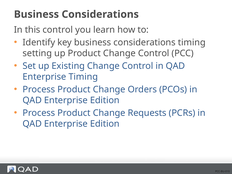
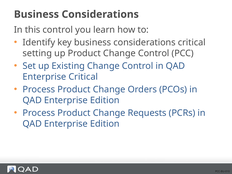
considerations timing: timing -> critical (192, 42)
Enterprise Timing: Timing -> Critical (83, 77)
